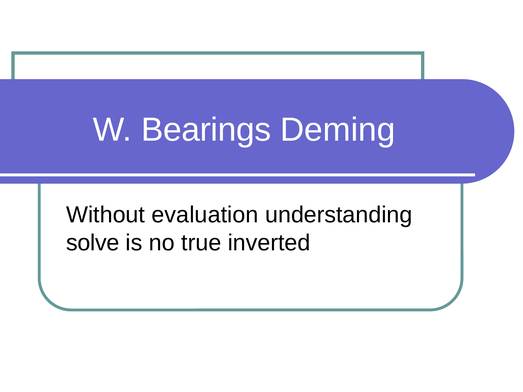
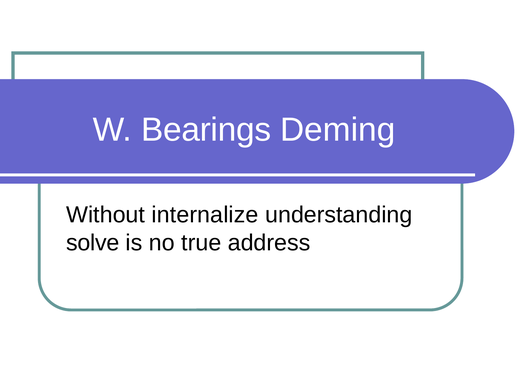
evaluation: evaluation -> internalize (205, 215)
inverted: inverted -> address (269, 243)
